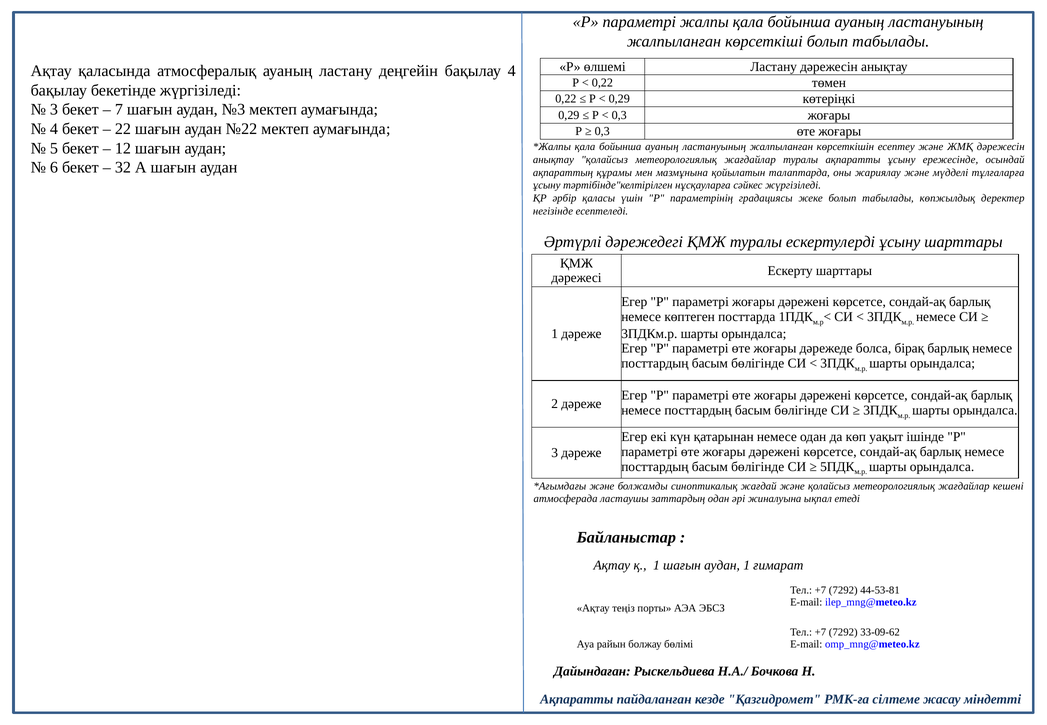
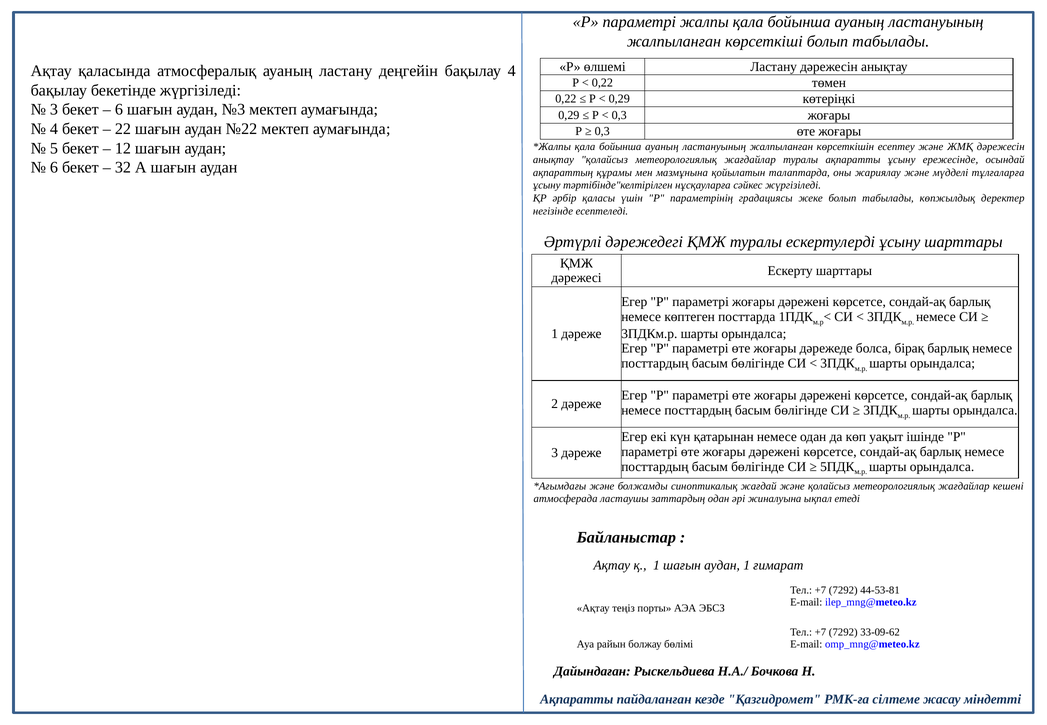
7: 7 -> 6 (119, 110)
